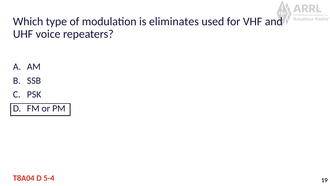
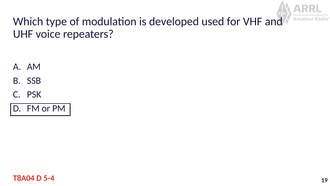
eliminates: eliminates -> developed (174, 21)
